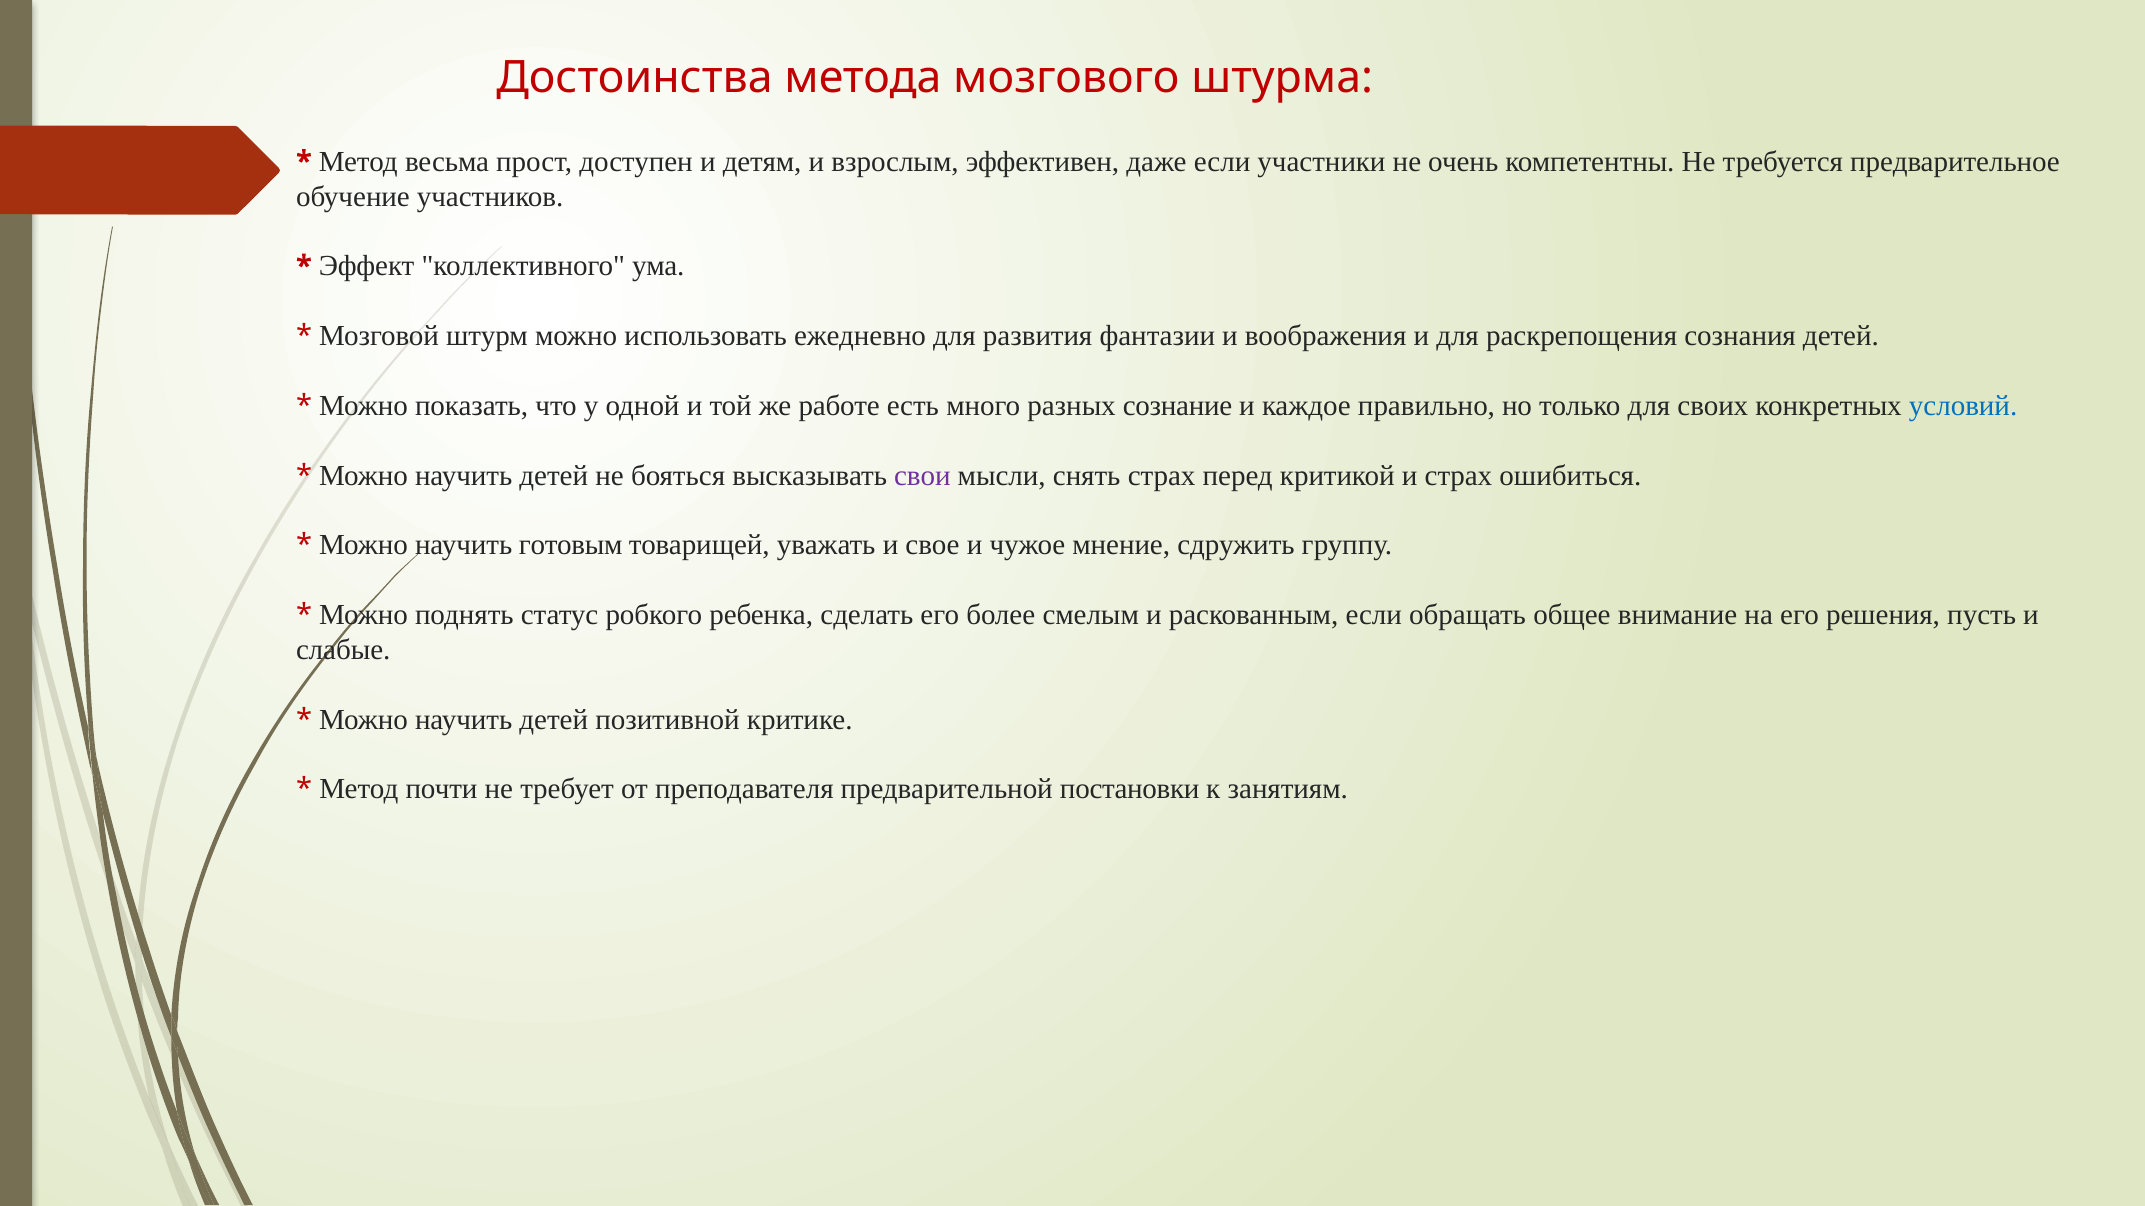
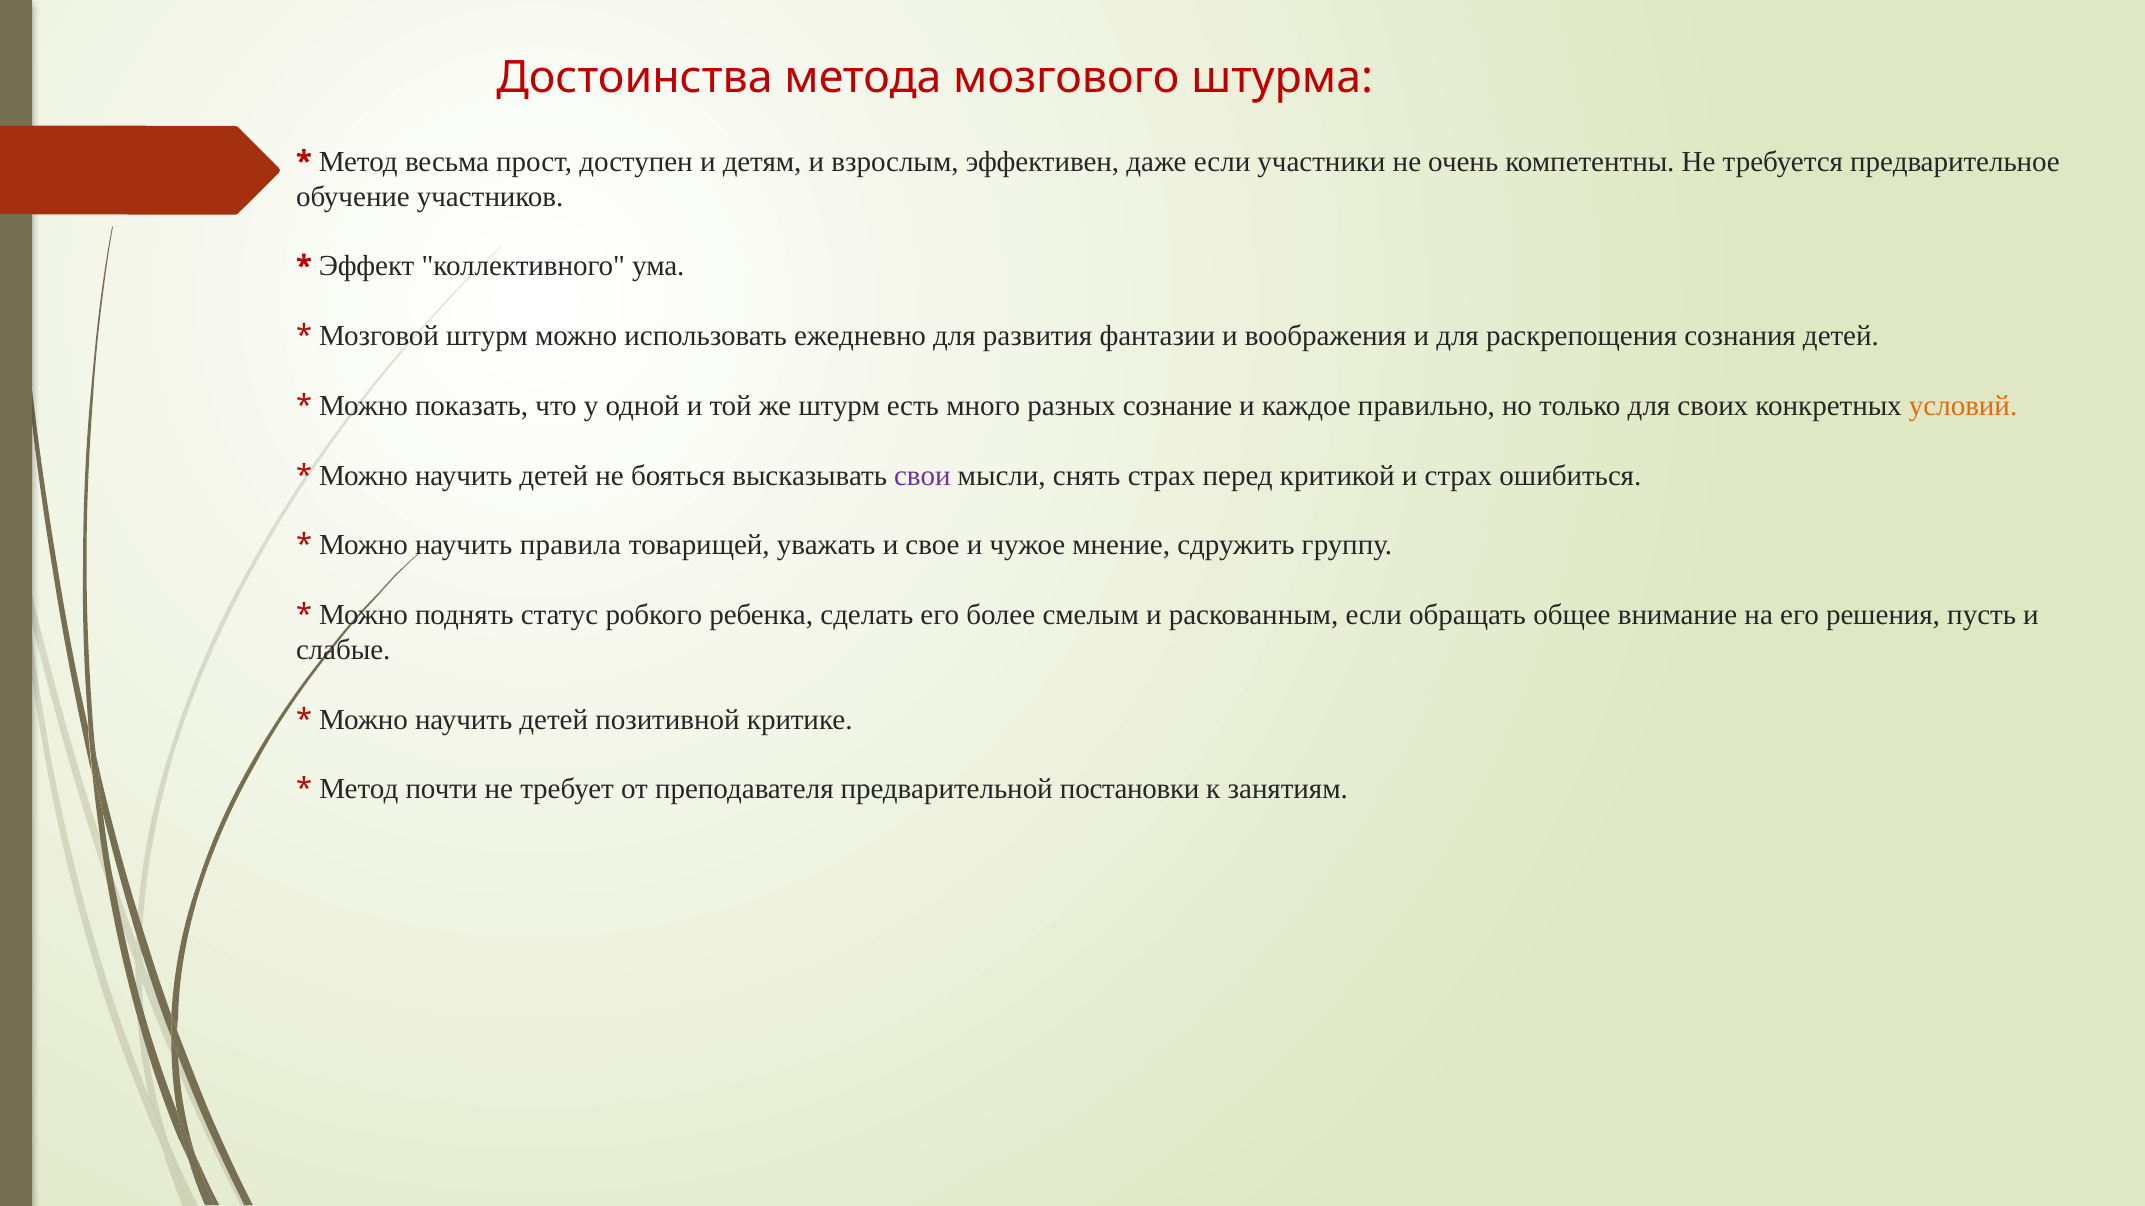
же работе: работе -> штурм (839, 406)
условий colour: blue -> orange (1963, 406)
готовым: готовым -> правила (570, 545)
